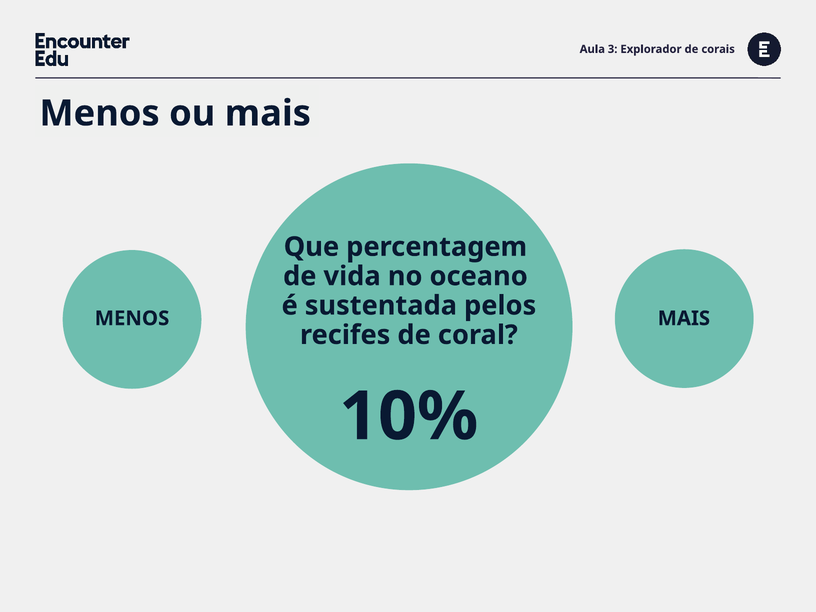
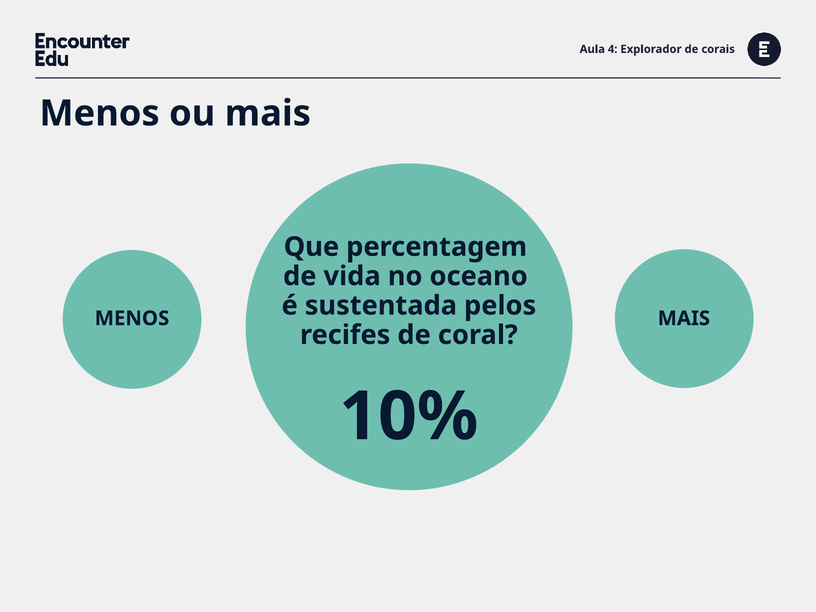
3: 3 -> 4 (613, 49)
